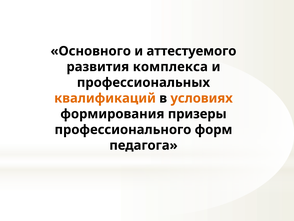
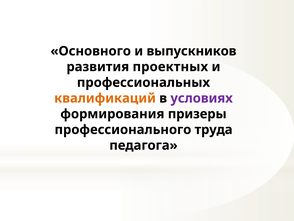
аттестуемого: аттестуемого -> выпускников (191, 51)
комплекса: комплекса -> проектных (170, 67)
условиях colour: orange -> purple (202, 98)
форм: форм -> труда (214, 129)
